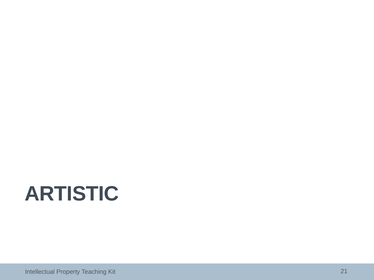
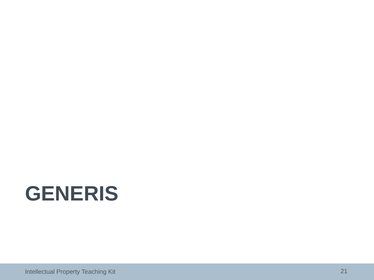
ARTISTIC: ARTISTIC -> GENERIS (72, 194)
